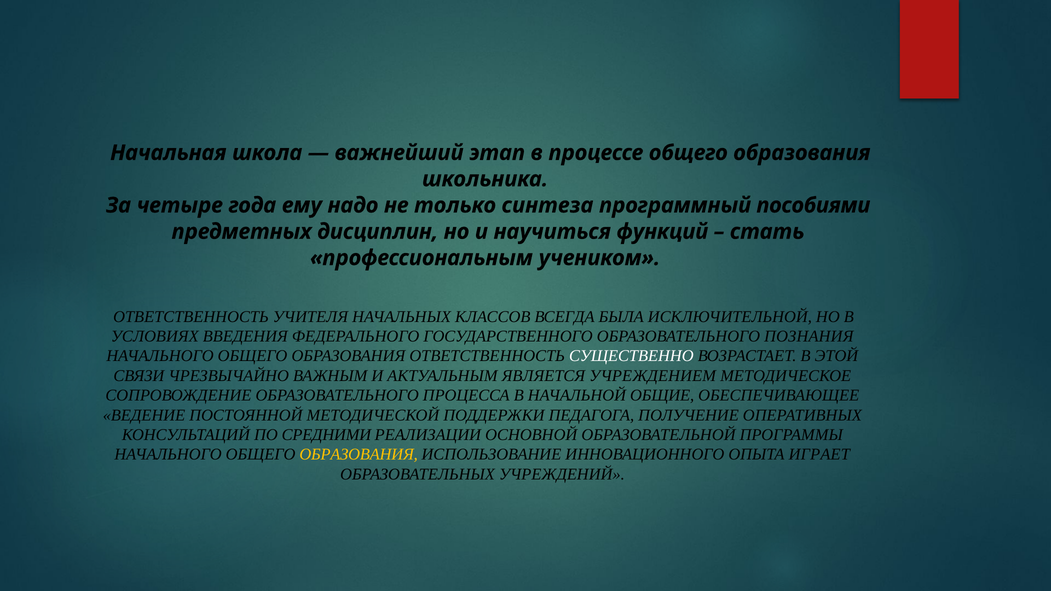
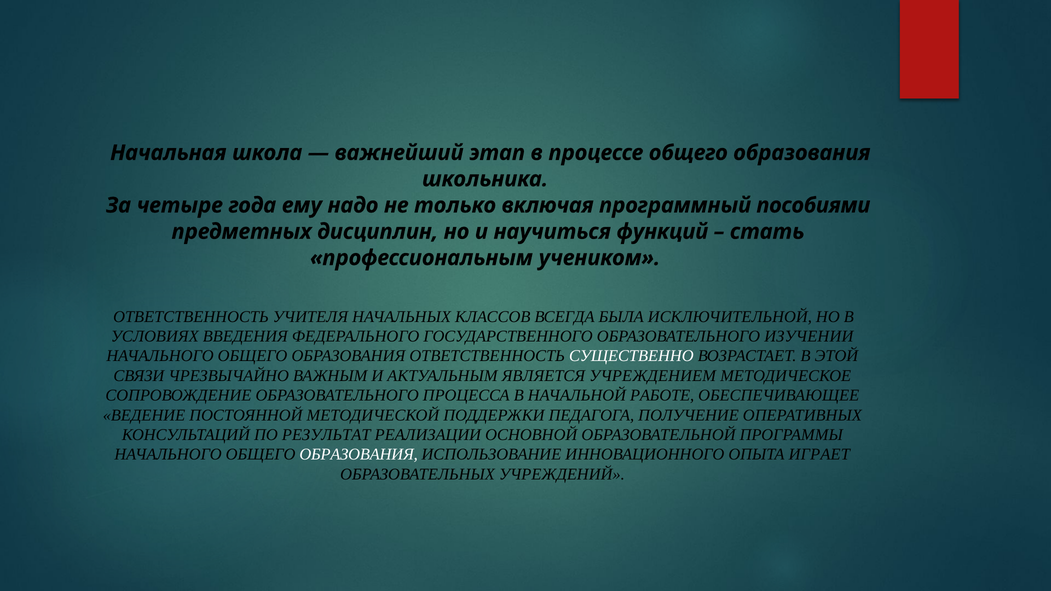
синтеза: синтеза -> включая (548, 205)
ПОЗНАНИЯ: ПОЗНАНИЯ -> ИЗУЧЕНИИ (809, 336)
ОБЩИЕ: ОБЩИЕ -> РАБОТЕ (662, 396)
СРЕДНИМИ: СРЕДНИМИ -> РЕЗУЛЬТАТ (326, 435)
ОБРАЗОВАНИЯ colour: yellow -> white (359, 455)
